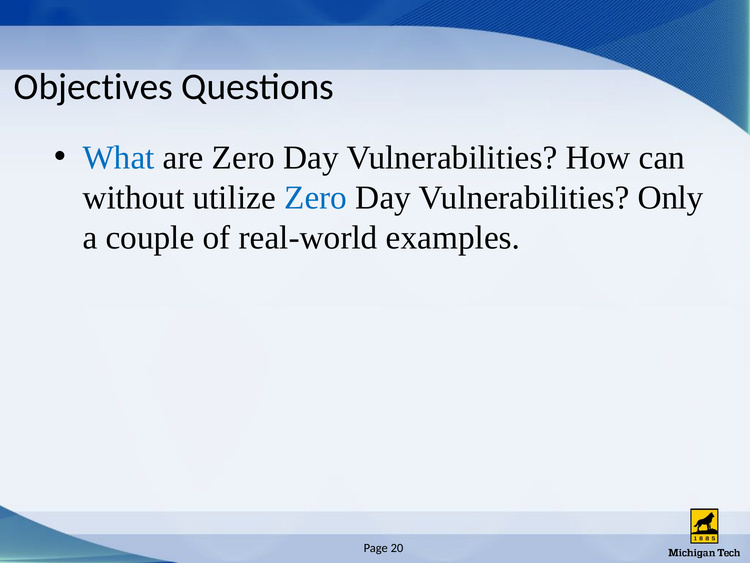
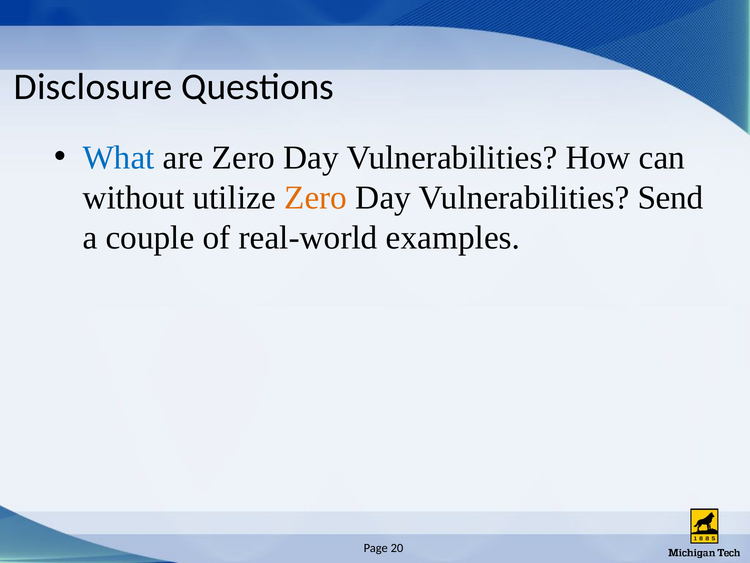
Objectives: Objectives -> Disclosure (93, 87)
Zero colour: blue -> orange (316, 197)
Only: Only -> Send (671, 197)
